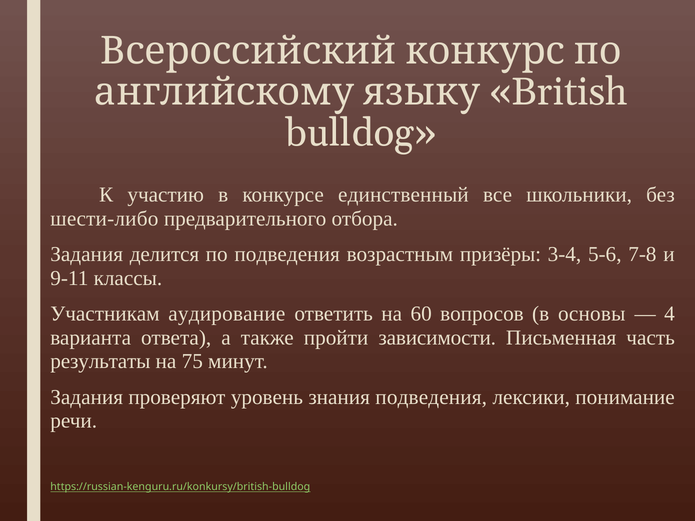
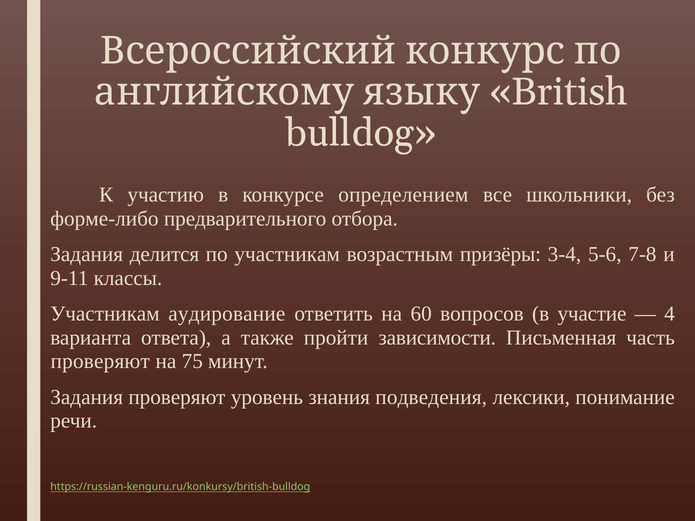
единственный: единственный -> определением (403, 195)
шести-либо: шести-либо -> форме-либо (104, 219)
по подведения: подведения -> участникам (287, 254)
основы: основы -> участие (592, 314)
результаты: результаты -> проверяют (100, 362)
